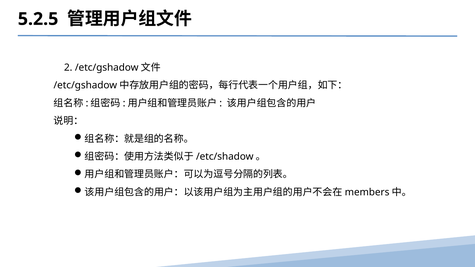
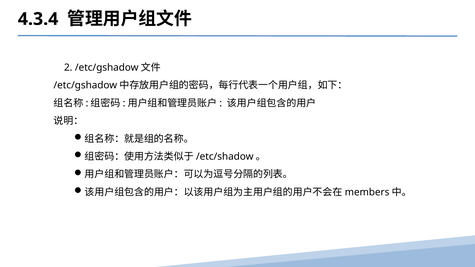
5.2.5: 5.2.5 -> 4.3.4 (38, 19)
